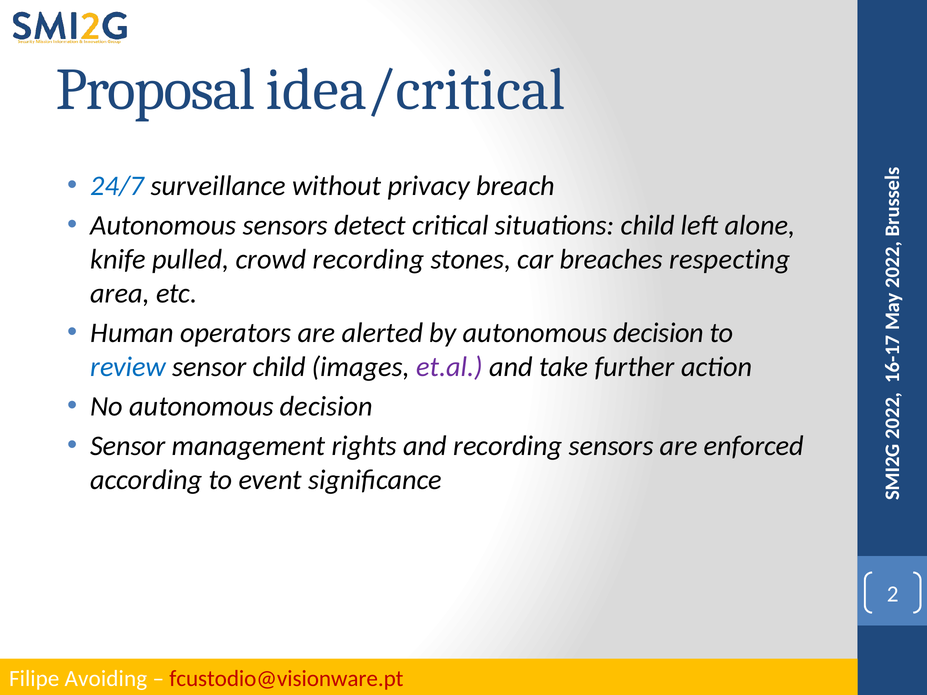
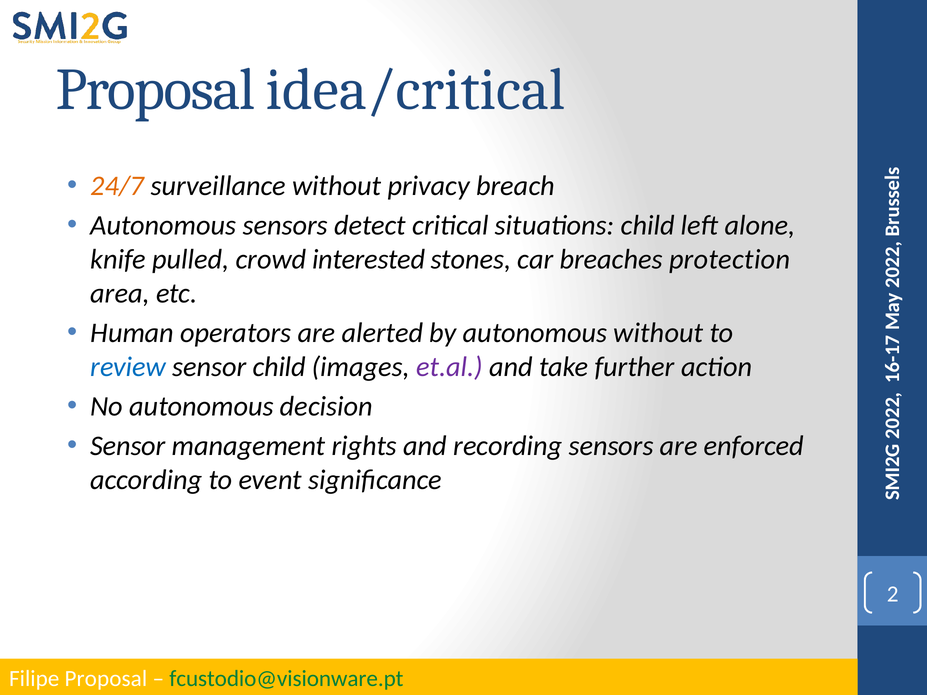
24/7 colour: blue -> orange (117, 186)
crowd recording: recording -> interested (369, 259)
respecting: respecting -> protection (730, 259)
by autonomous decision: decision -> without (658, 333)
Filipe Avoiding: Avoiding -> Proposal (106, 679)
fcustodio@visionware.pt colour: red -> green (286, 679)
